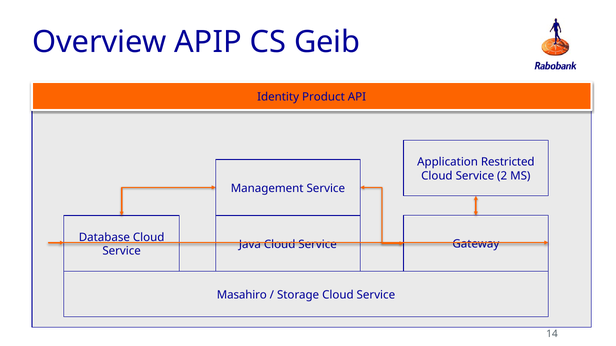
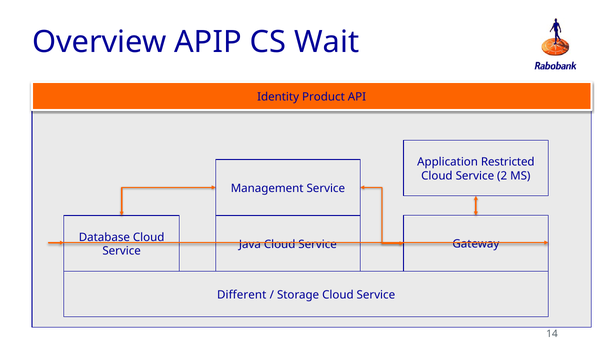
Geib: Geib -> Wait (327, 42)
Masahiro: Masahiro -> Different (242, 295)
